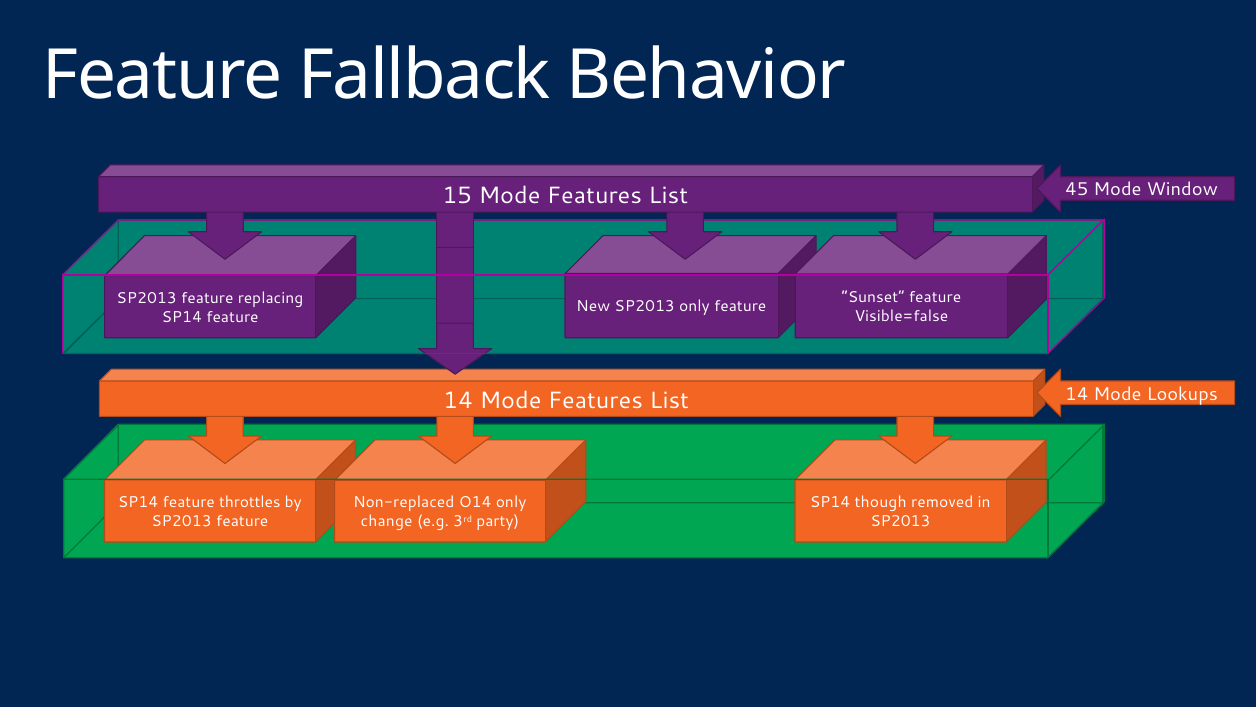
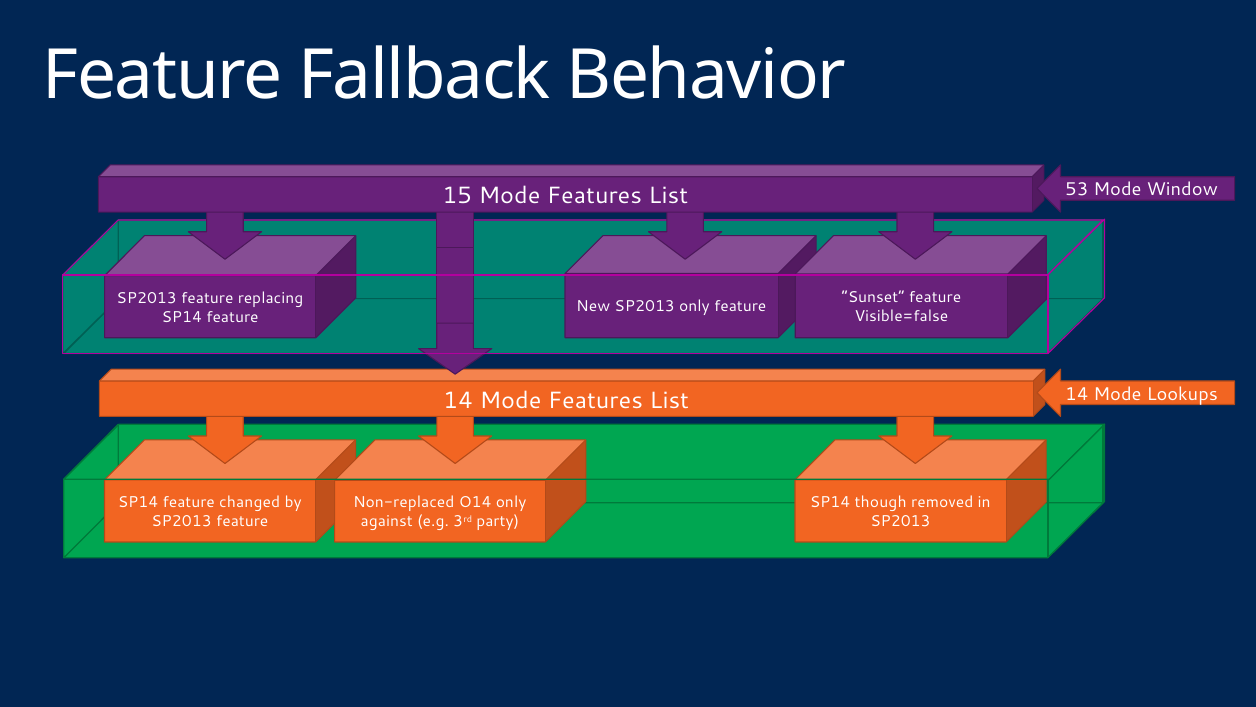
45: 45 -> 53 (1077, 190)
throttles: throttles -> changed (250, 502)
change: change -> against (387, 521)
